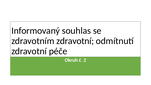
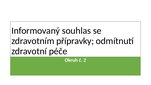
zdravotním zdravotní: zdravotní -> přípravky (75, 41)
